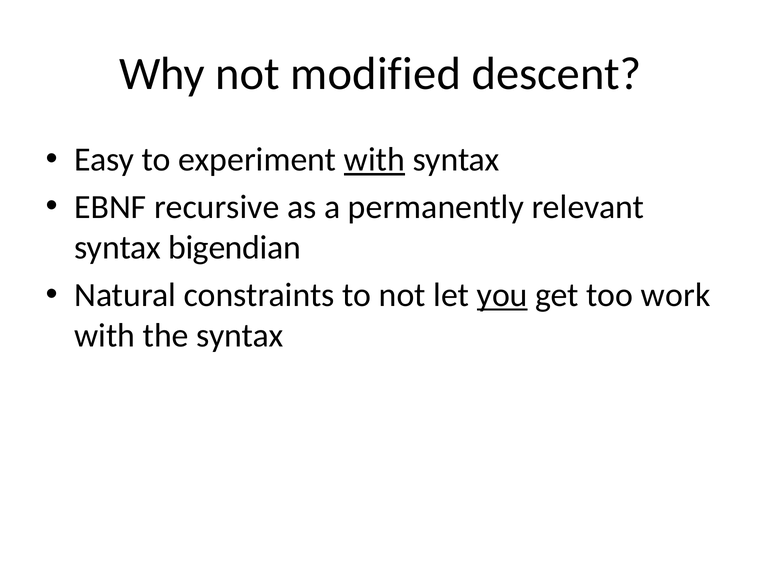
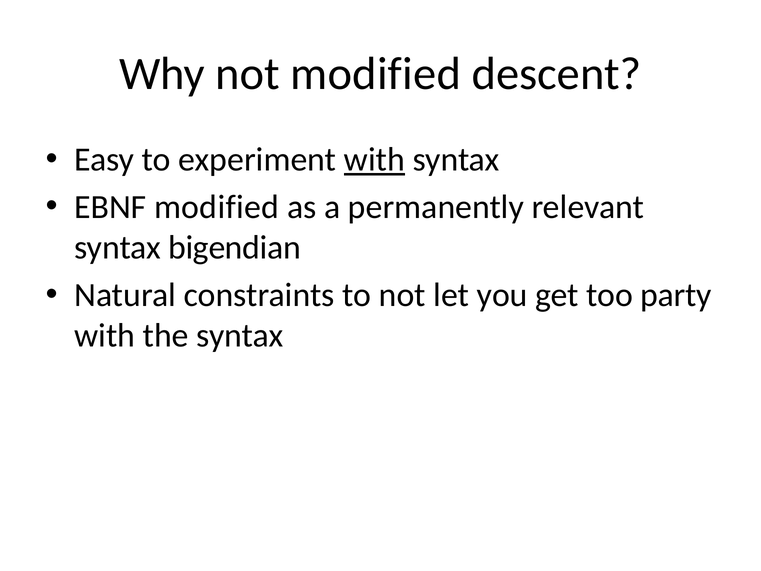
EBNF recursive: recursive -> modified (217, 207)
you underline: present -> none (502, 295)
work: work -> party (676, 295)
